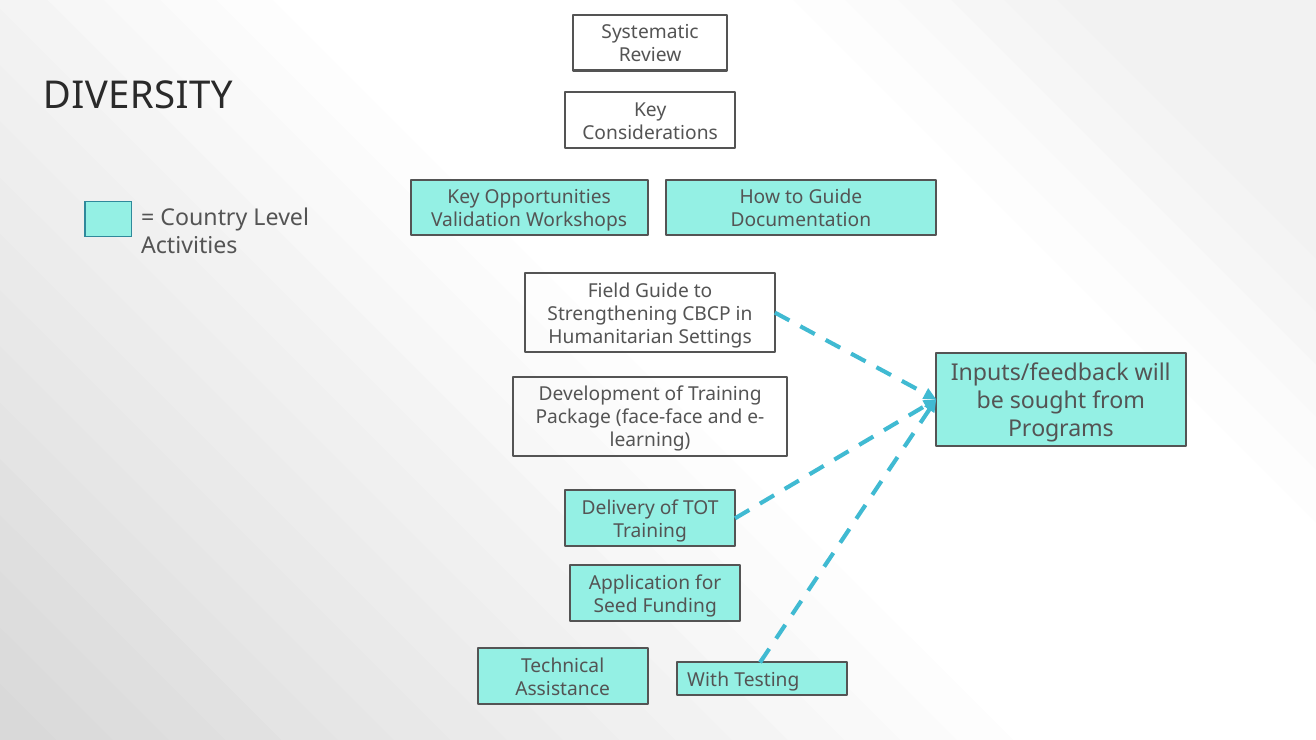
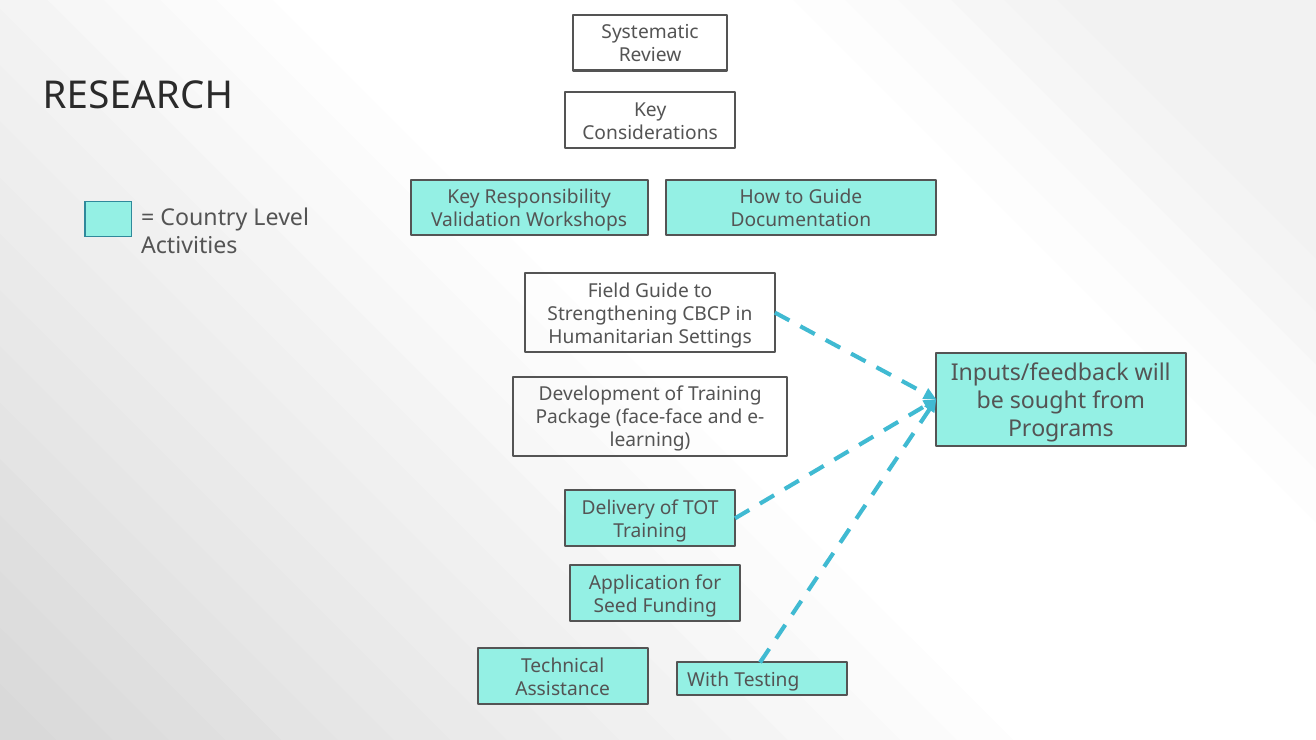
DIVERSITY: DIVERSITY -> RESEARCH (138, 96)
Opportunities: Opportunities -> Responsibility (548, 198)
